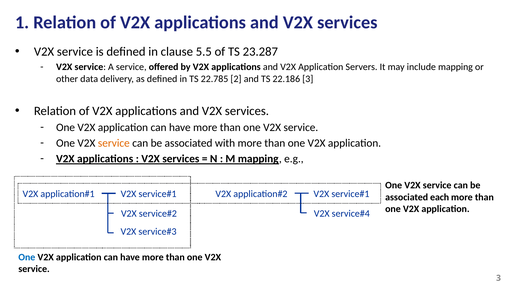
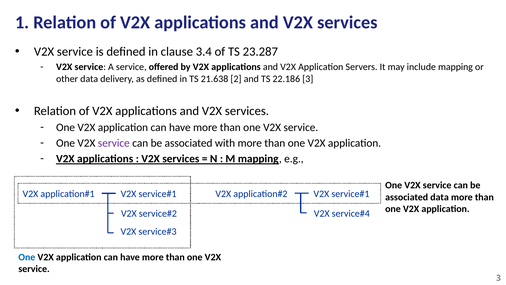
5.5: 5.5 -> 3.4 (204, 52)
22.785: 22.785 -> 21.638 (215, 79)
service colour: orange -> purple (114, 143)
associated each: each -> data (440, 197)
